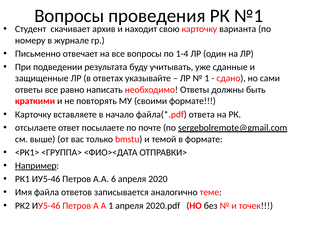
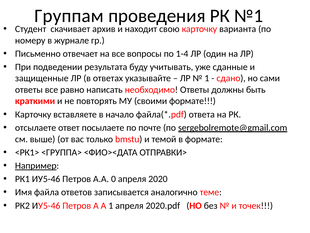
Вопросы: Вопросы -> Группам (69, 16)
6: 6 -> 0 (113, 179)
